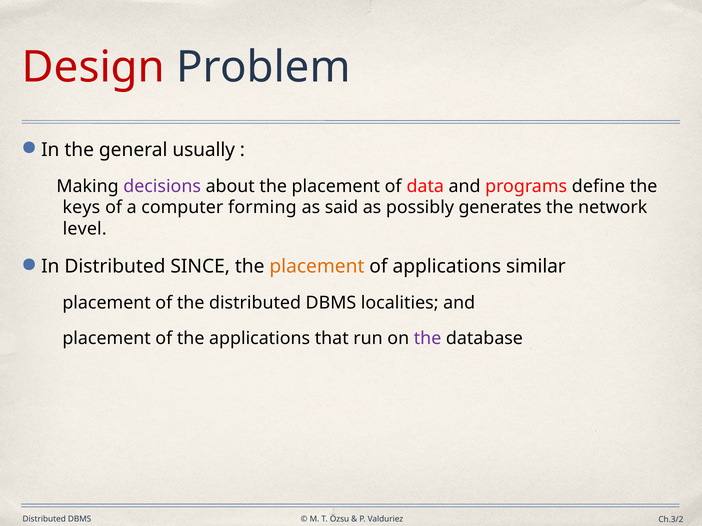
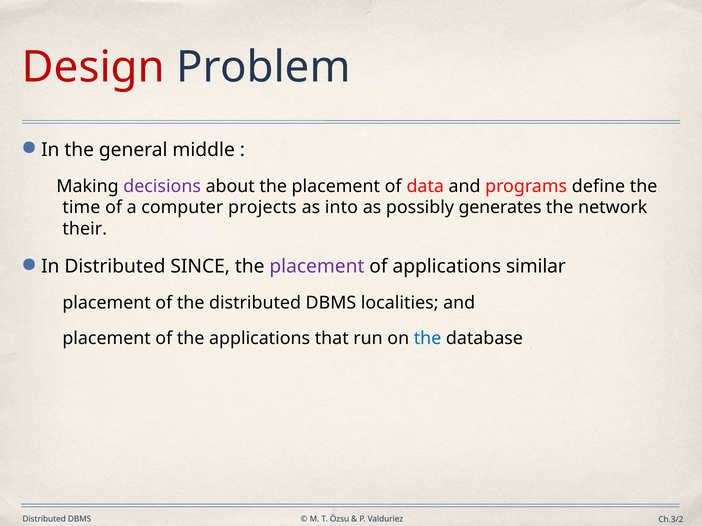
usually: usually -> middle (204, 150)
keys: keys -> time (81, 208)
forming: forming -> projects (262, 208)
said: said -> into (341, 208)
level: level -> their (85, 229)
placement colour: orange -> purple (317, 267)
the colour: purple -> blue (428, 339)
